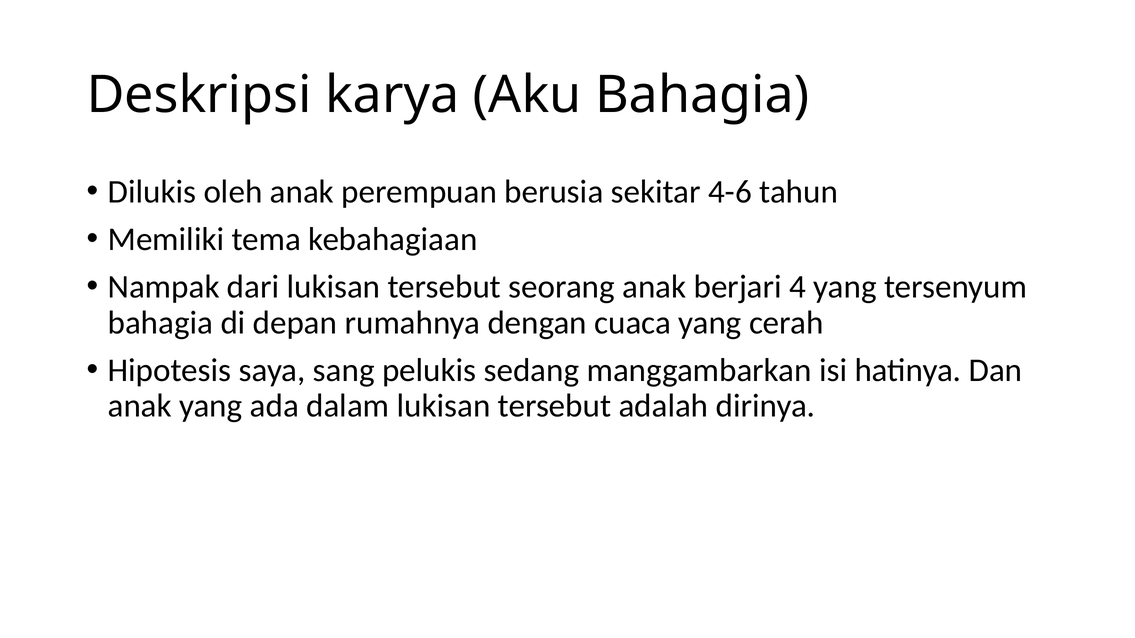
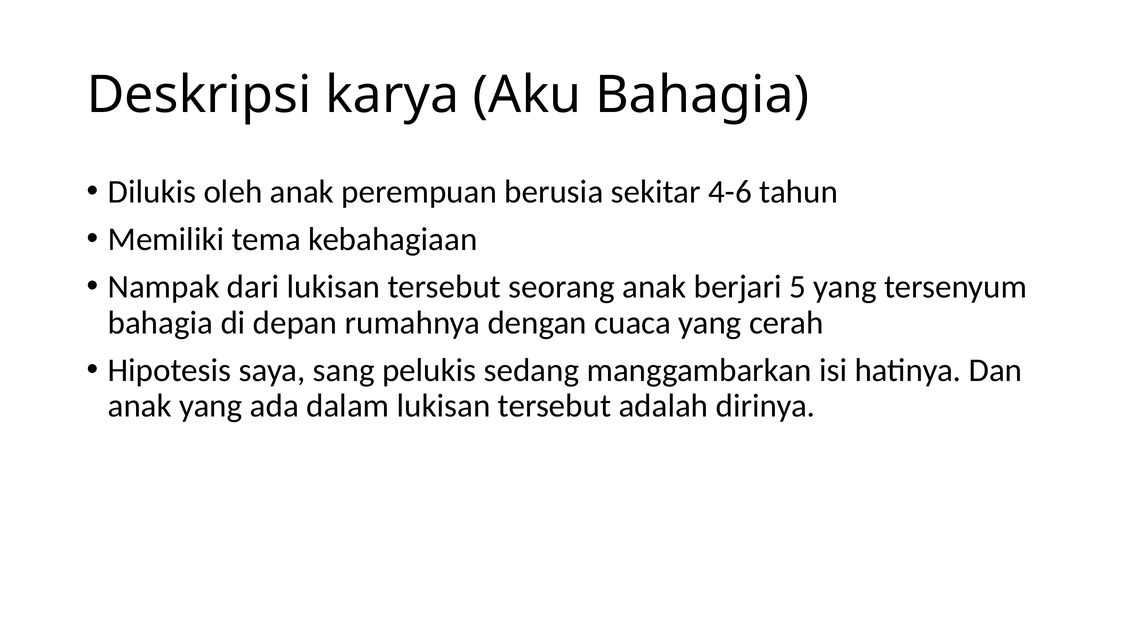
4: 4 -> 5 (798, 287)
